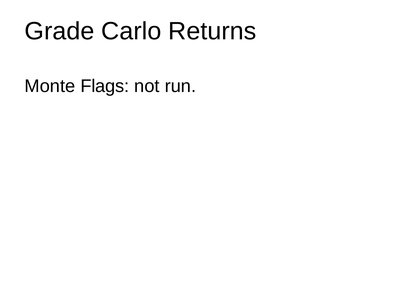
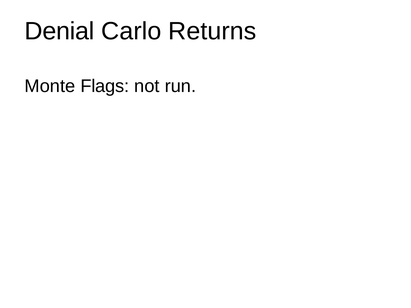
Grade: Grade -> Denial (60, 31)
